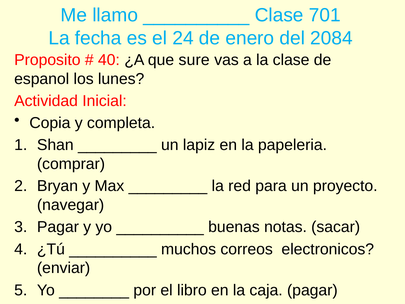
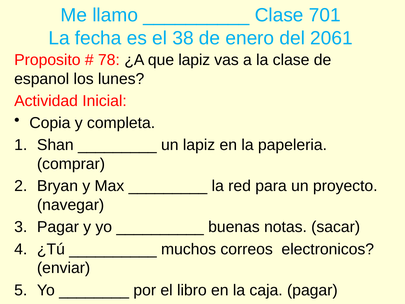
24: 24 -> 38 (183, 38)
2084: 2084 -> 2061 (332, 38)
40: 40 -> 78 (109, 60)
que sure: sure -> lapiz (194, 60)
